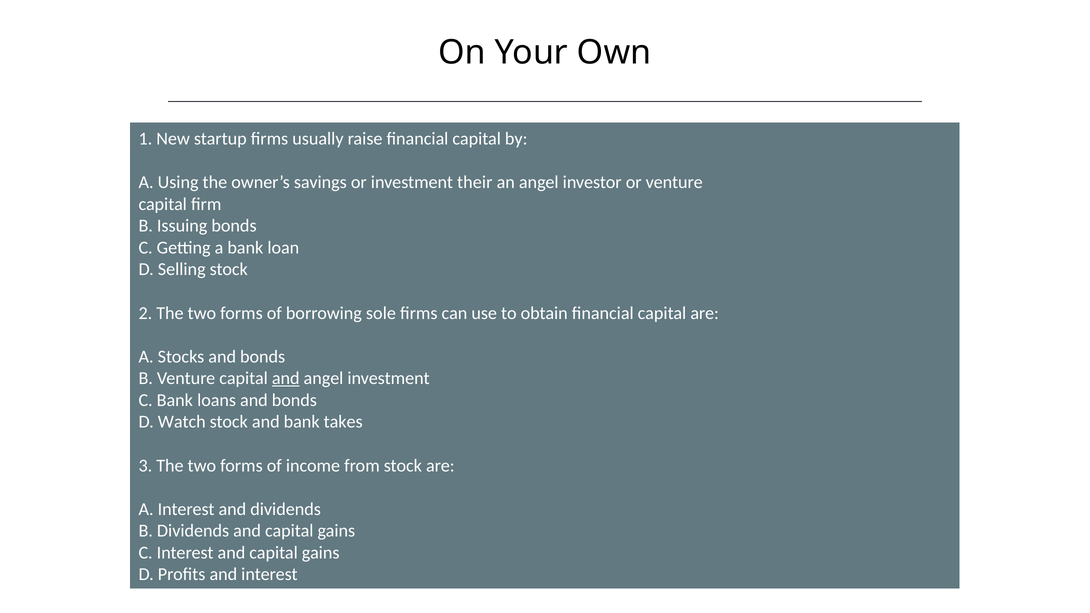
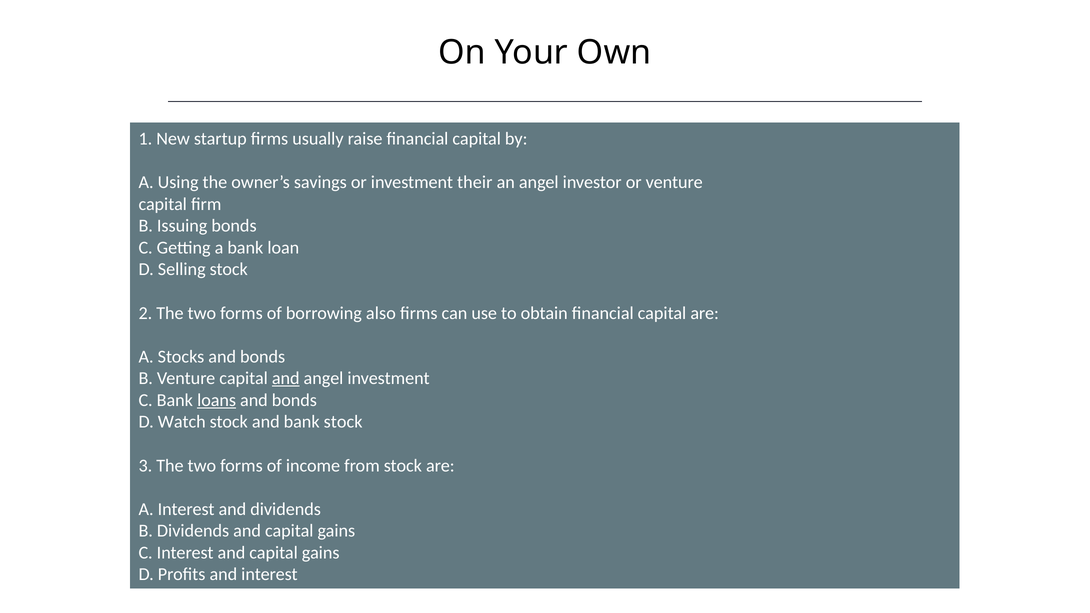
sole: sole -> also (381, 313)
loans underline: none -> present (217, 400)
bank takes: takes -> stock (343, 422)
